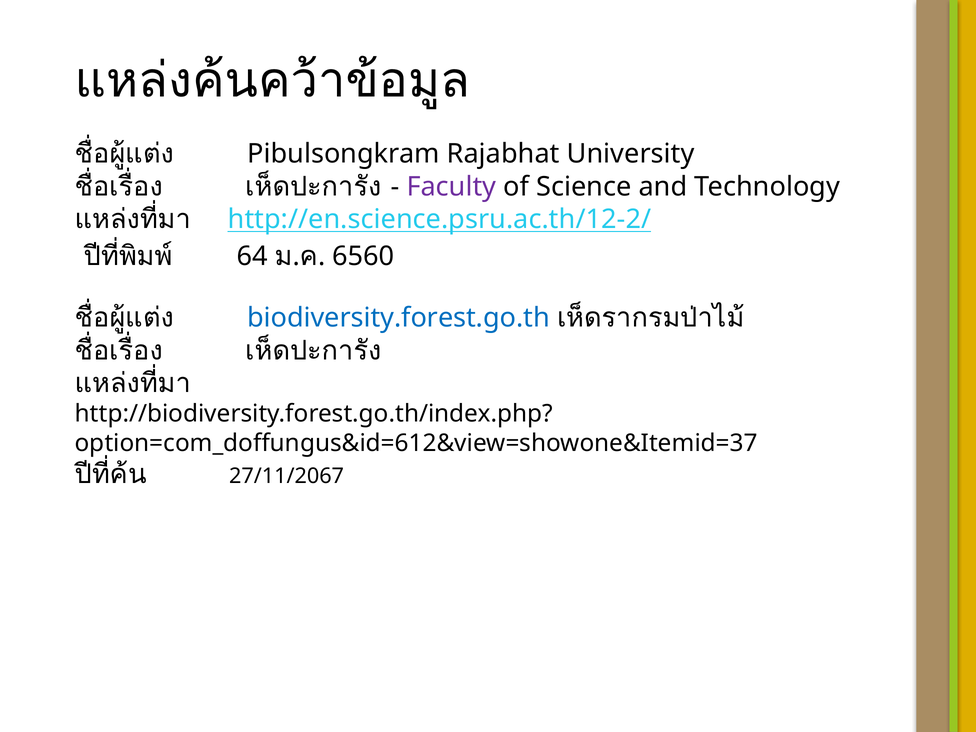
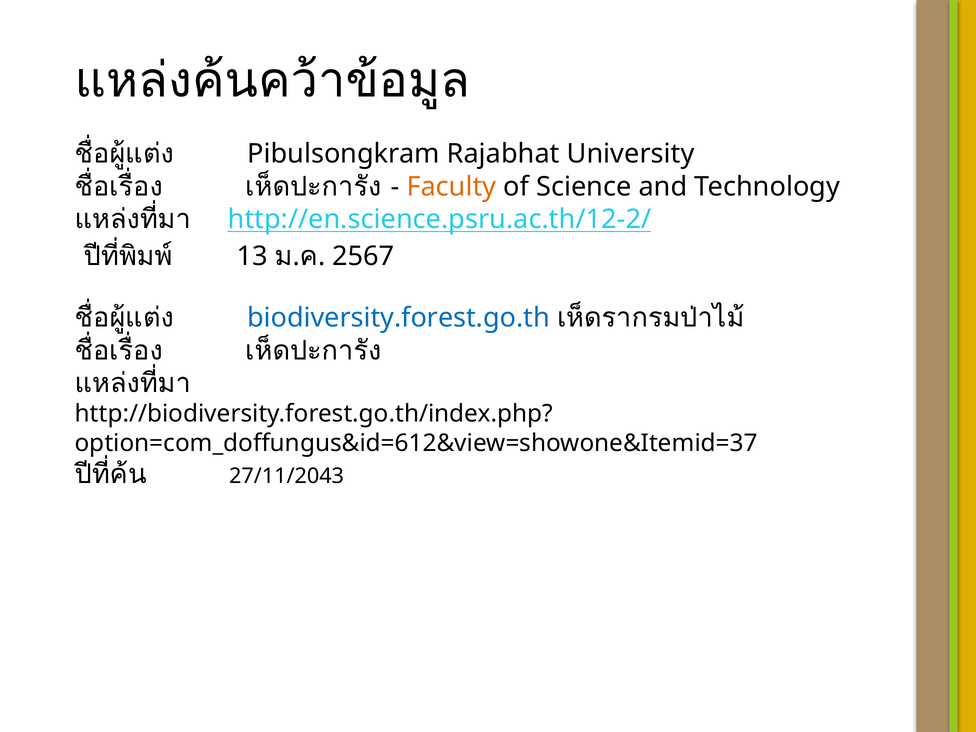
Faculty colour: purple -> orange (451, 187)
64: 64 -> 13 (252, 256)
6560: 6560 -> 2567 (363, 256)
27/11/2067: 27/11/2067 -> 27/11/2043 (287, 476)
